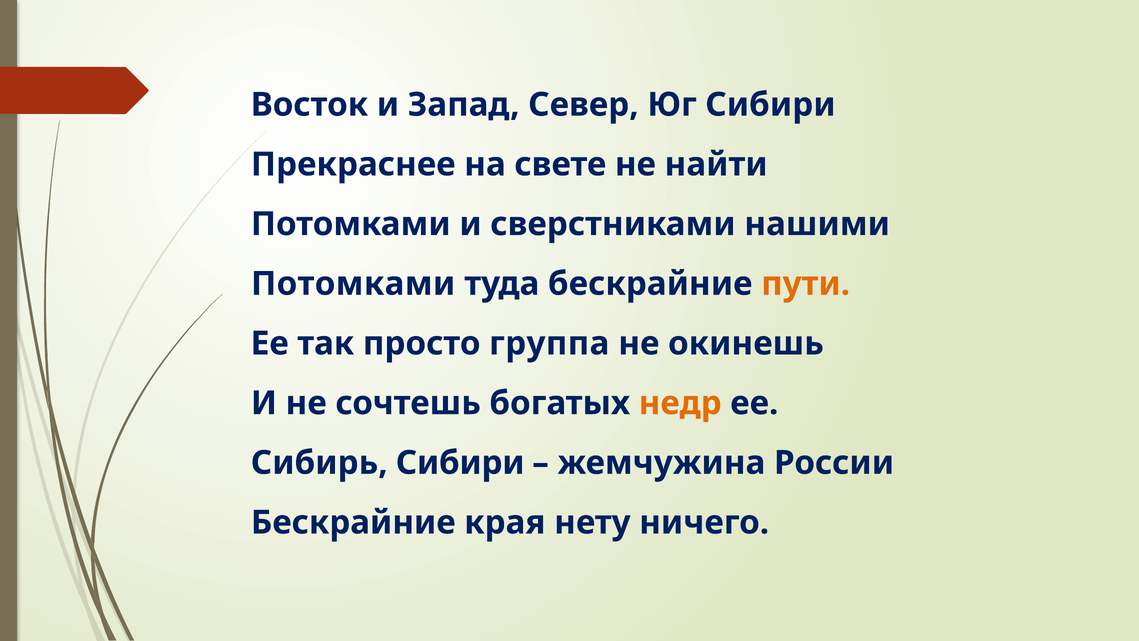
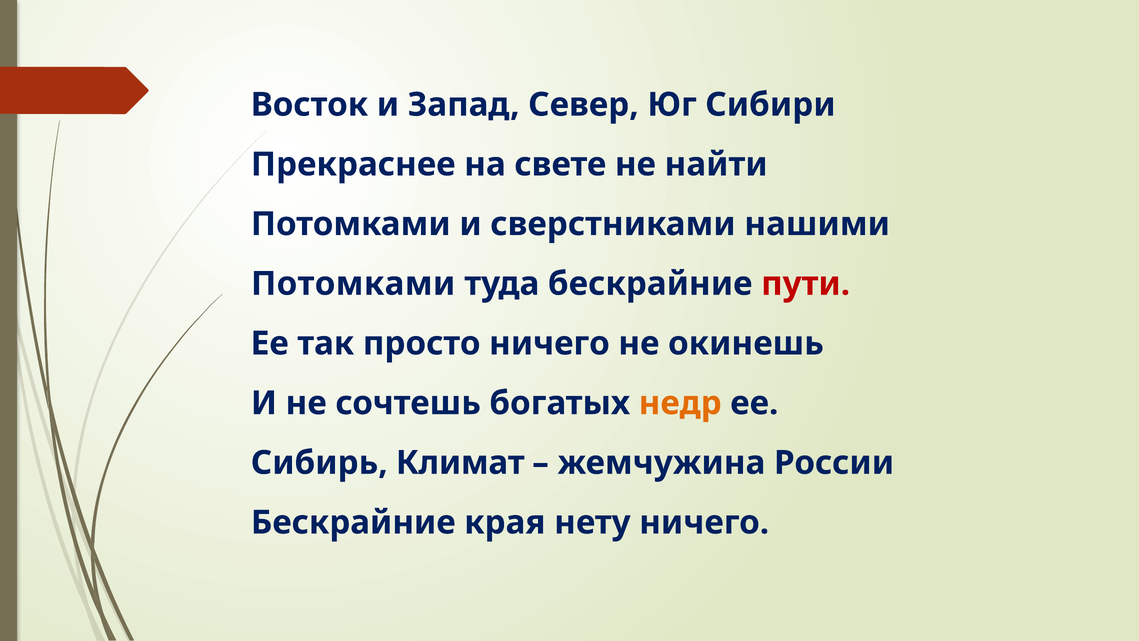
пути colour: orange -> red (806, 284)
просто группа: группа -> ничего (549, 343)
Сибирь Сибири: Сибири -> Климат (460, 463)
